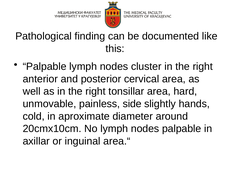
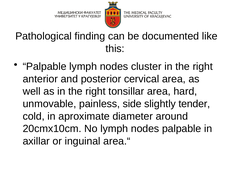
hands: hands -> tender (194, 104)
